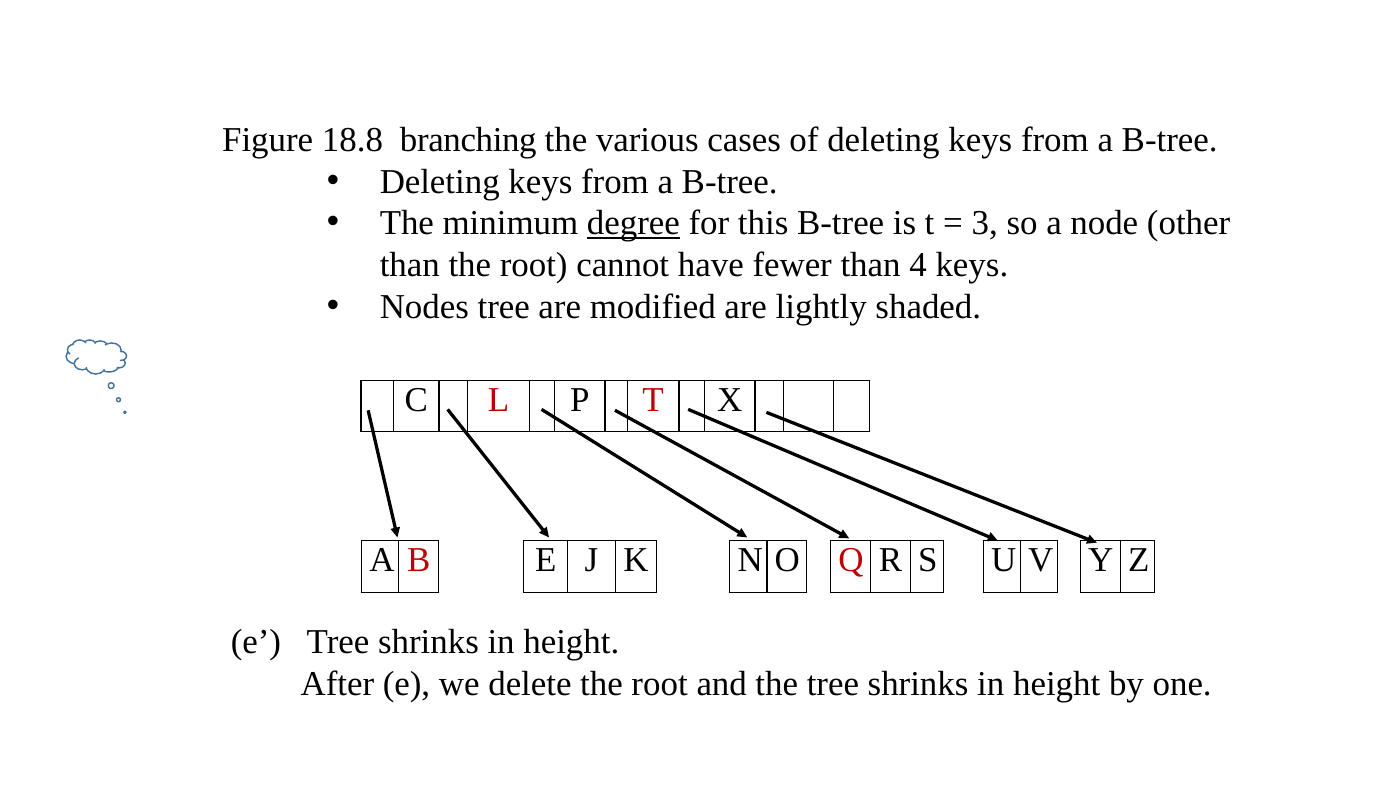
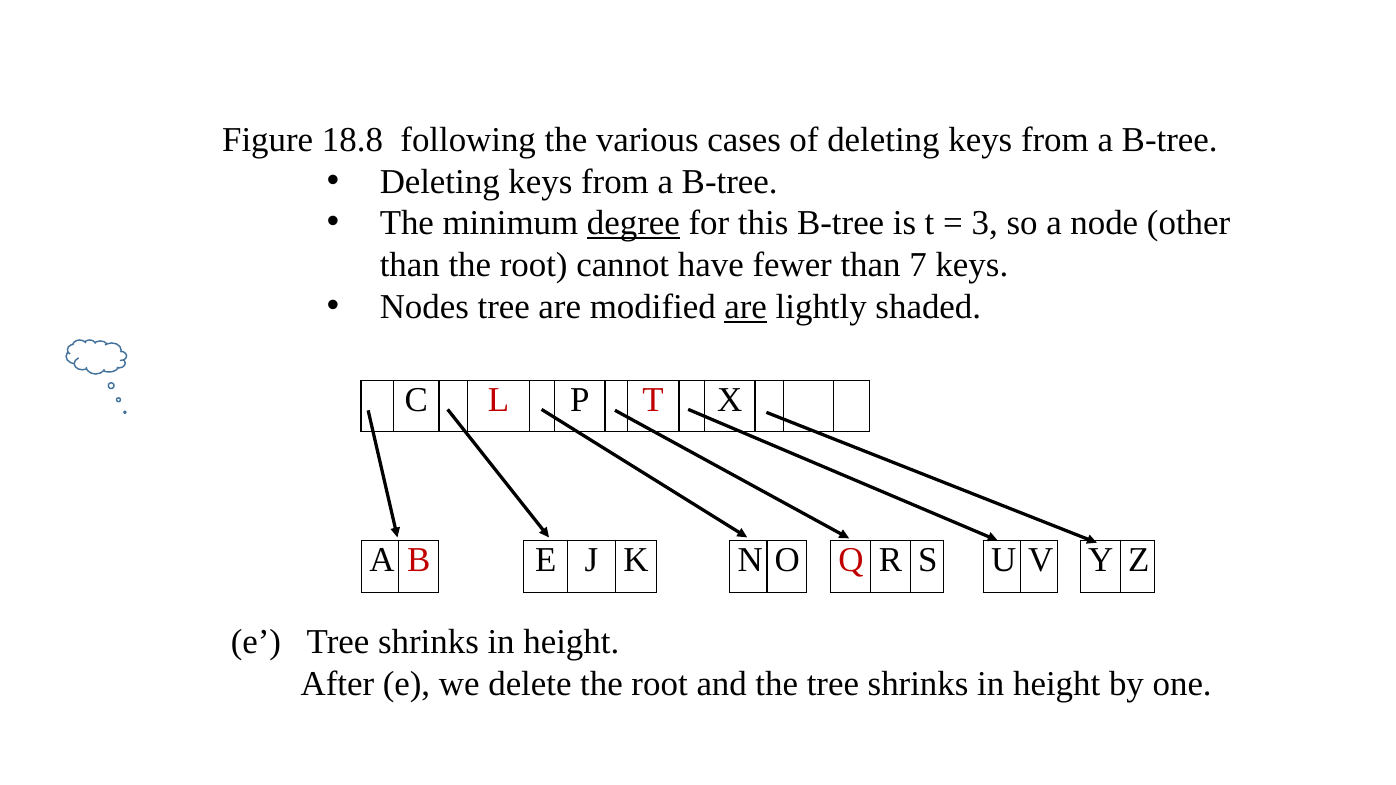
branching: branching -> following (468, 140)
4: 4 -> 7 (918, 265)
are underline: none -> present (746, 307)
